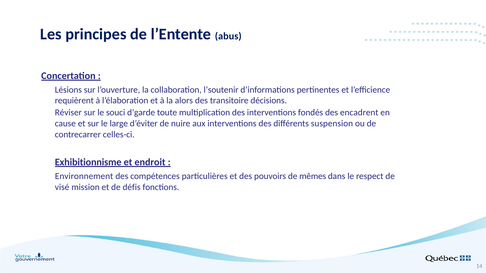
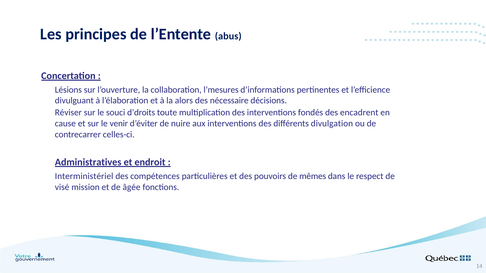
l’soutenir: l’soutenir -> l’mesures (221, 90)
requièrent: requièrent -> divulguant (74, 101)
transitoire: transitoire -> nécessaire (229, 101)
d’garde: d’garde -> d’droits (141, 113)
large: large -> venir (119, 124)
suspension: suspension -> divulgation (332, 124)
Exhibitionnisme: Exhibitionnisme -> Administratives (88, 162)
Environnement: Environnement -> Interministériel (84, 176)
défis: défis -> âgée (132, 187)
